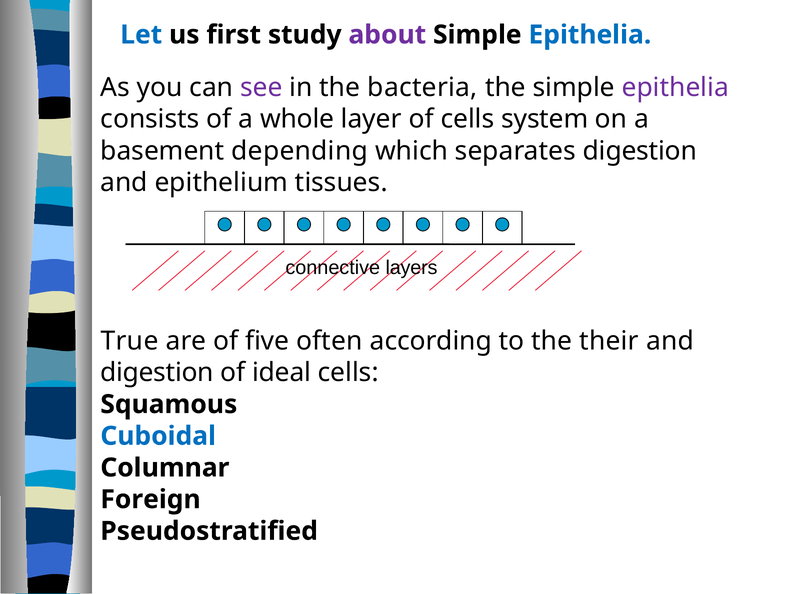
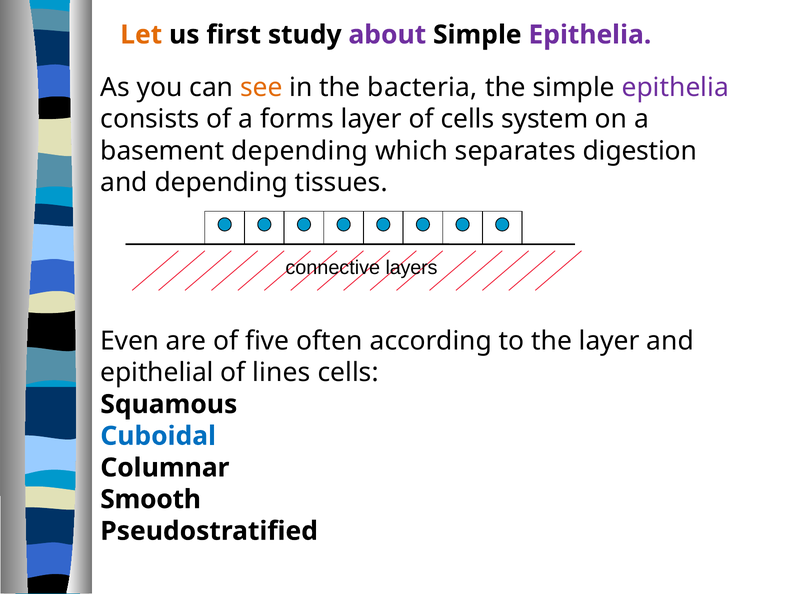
Let colour: blue -> orange (141, 35)
Epithelia colour: blue -> purple (590, 35)
see colour: purple -> orange (261, 88)
whole: whole -> forms (297, 119)
and epithelium: epithelium -> depending (221, 183)
True: True -> Even (130, 341)
the their: their -> layer (609, 341)
digestion: digestion -> epithelial (157, 373)
ideal: ideal -> lines (282, 373)
Foreign: Foreign -> Smooth (151, 500)
